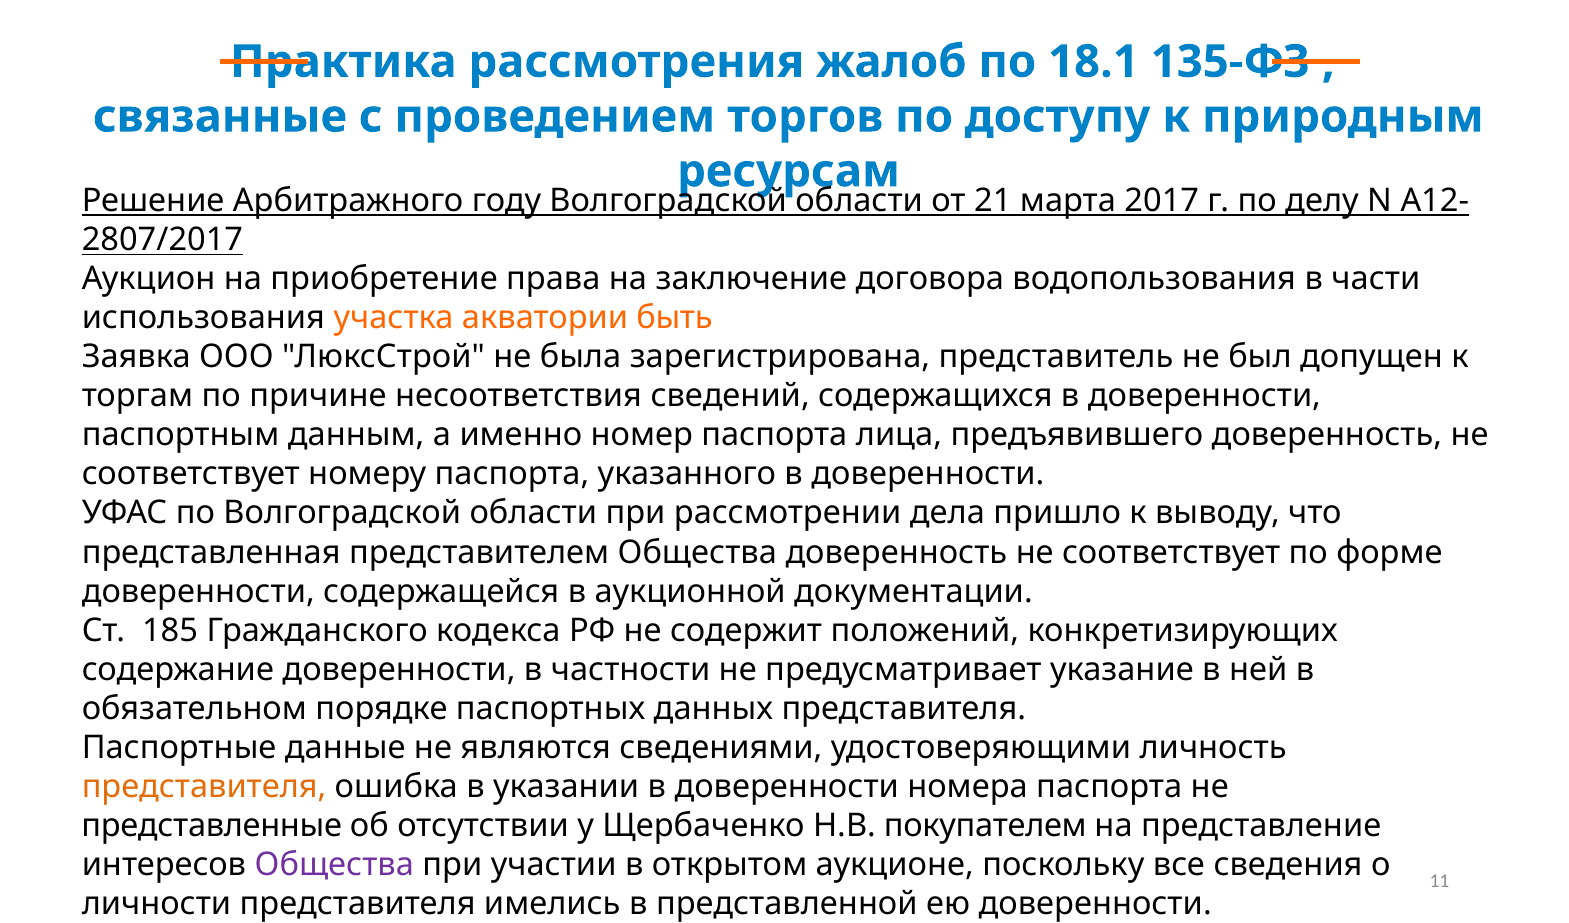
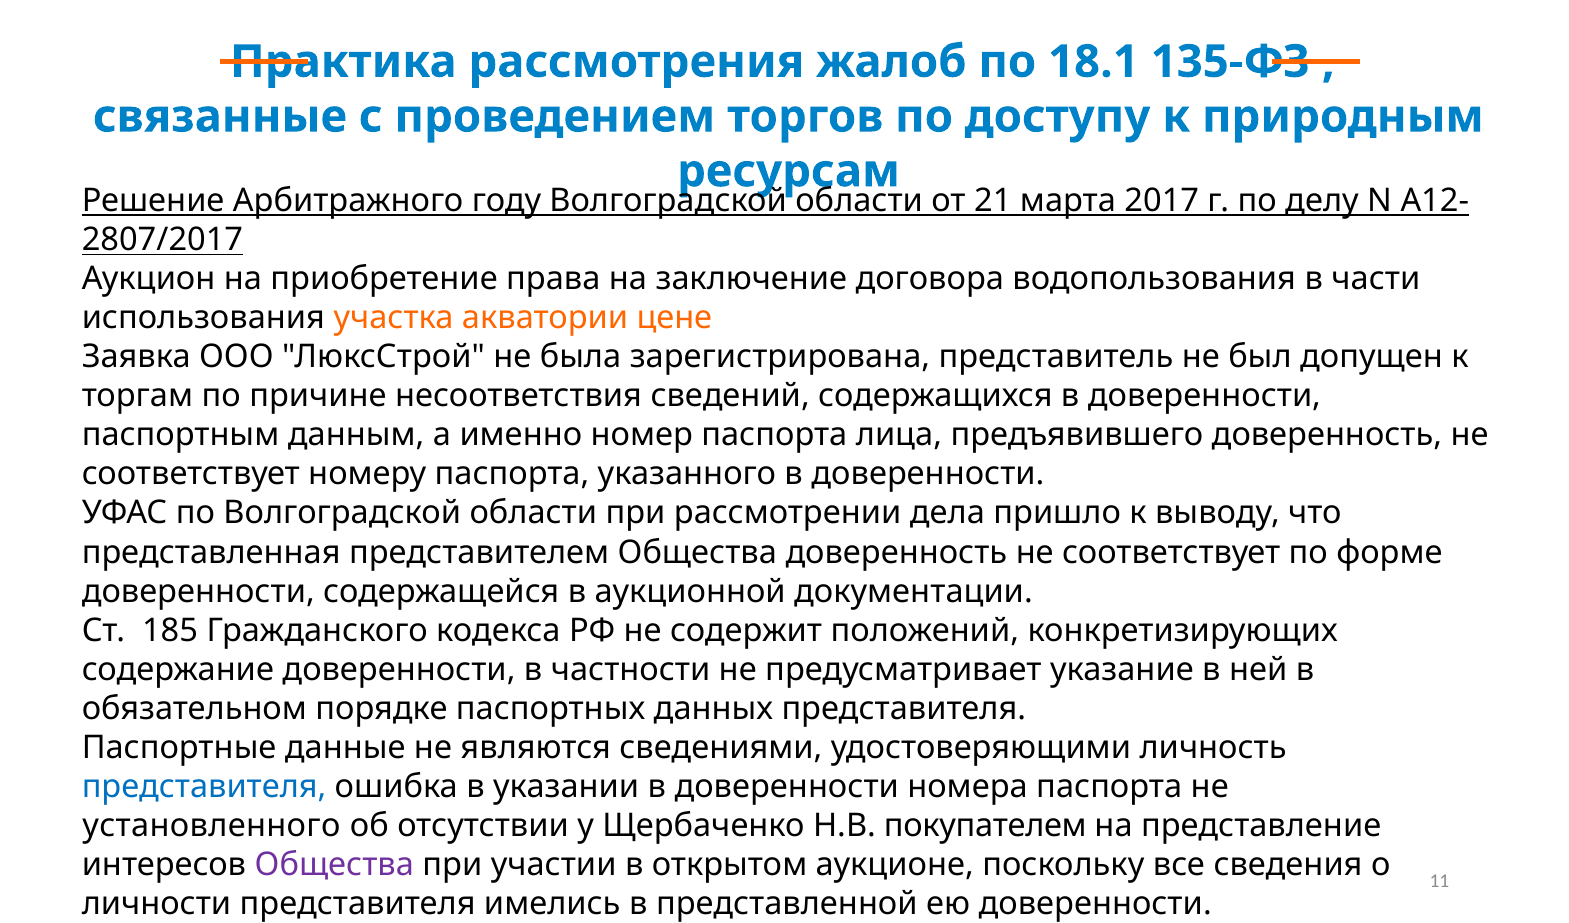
быть: быть -> цене (674, 318)
представителя colour: orange -> blue (204, 787)
представленные: представленные -> установленного (211, 826)
